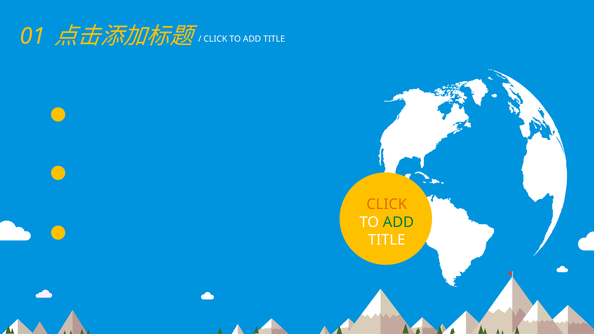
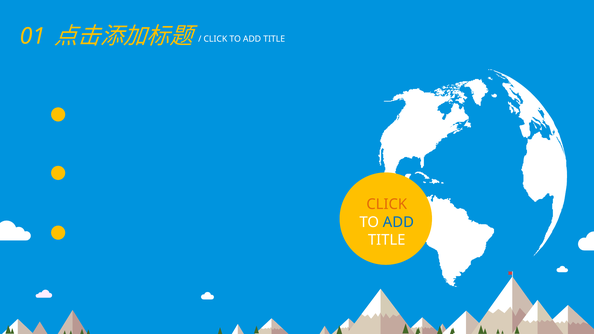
ADD colour: green -> blue (398, 222)
